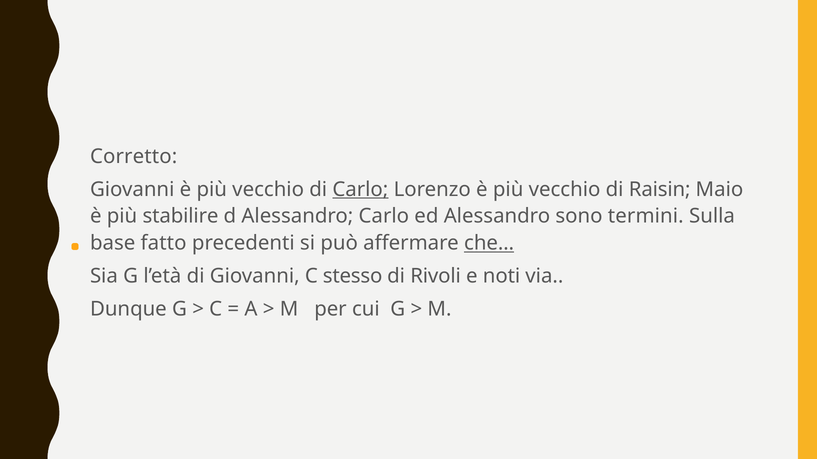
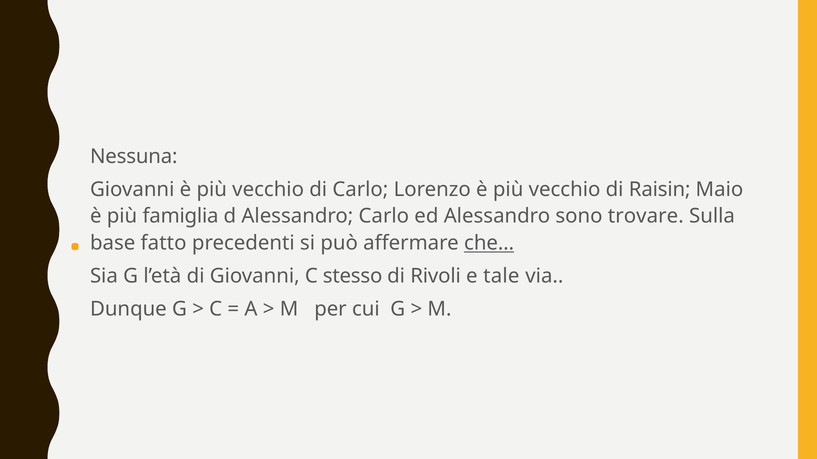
Corretto: Corretto -> Nessuna (134, 157)
Carlo underline: present -> none (360, 190)
stabilire: stabilire -> famiglia (181, 217)
termini: termini -> trovare (646, 217)
noti: noti -> tale (501, 276)
